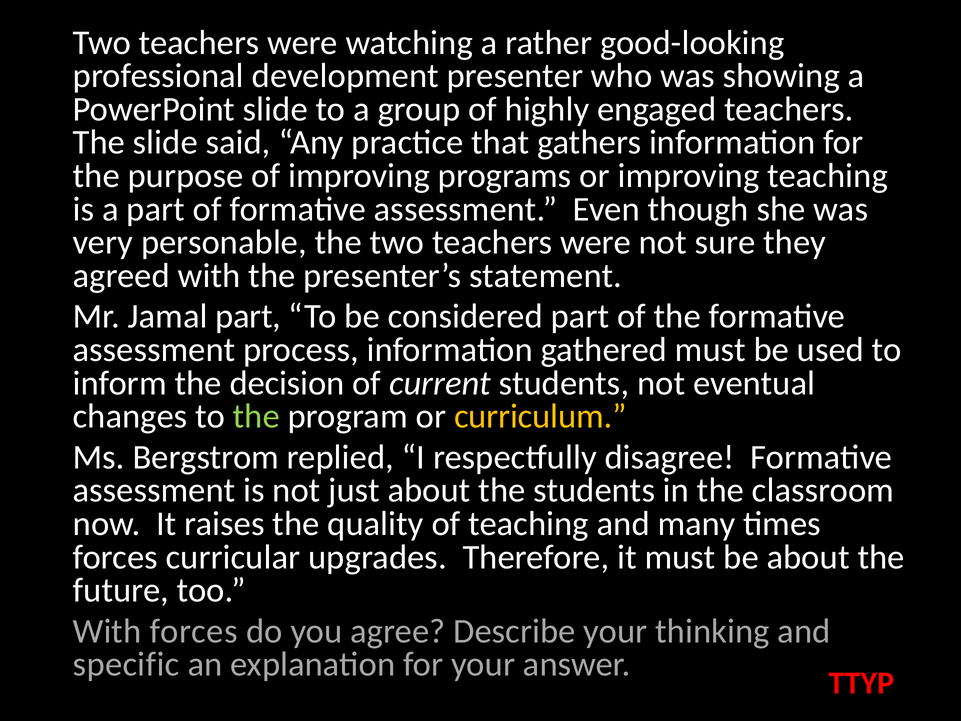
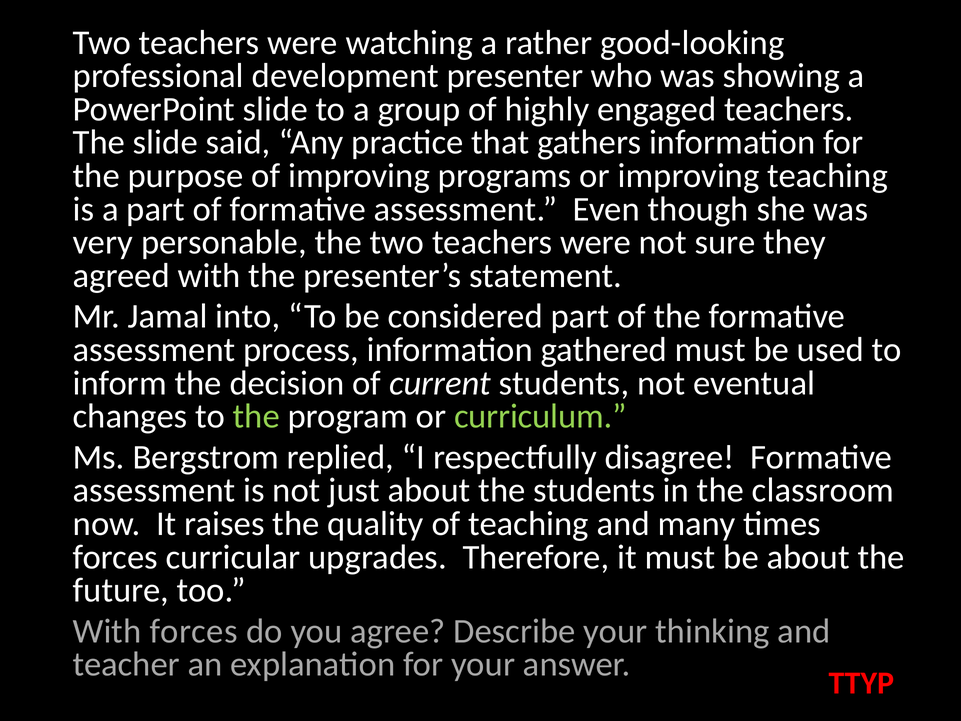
Jamal part: part -> into (248, 316)
curriculum colour: yellow -> light green (540, 416)
specific: specific -> teacher (126, 664)
